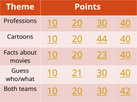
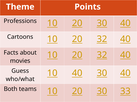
Cartoons 10 20 44: 44 -> 32 (102, 39)
23: 23 -> 32 (102, 55)
10 21: 21 -> 40 (77, 74)
42: 42 -> 33 (125, 92)
